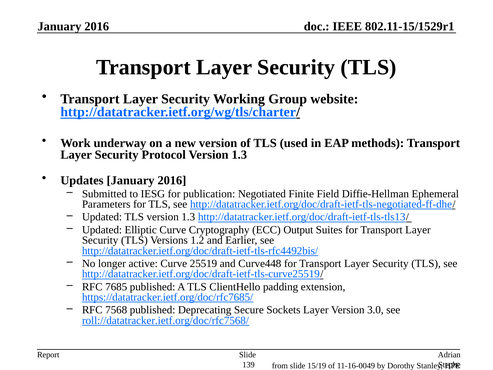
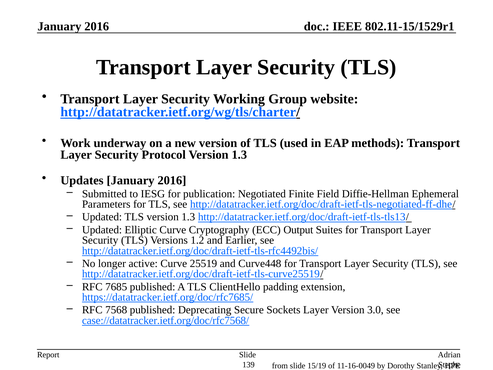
roll://datatracker.ietf.org/doc/rfc7568/: roll://datatracker.ietf.org/doc/rfc7568/ -> case://datatracker.ietf.org/doc/rfc7568/ (166, 320)
